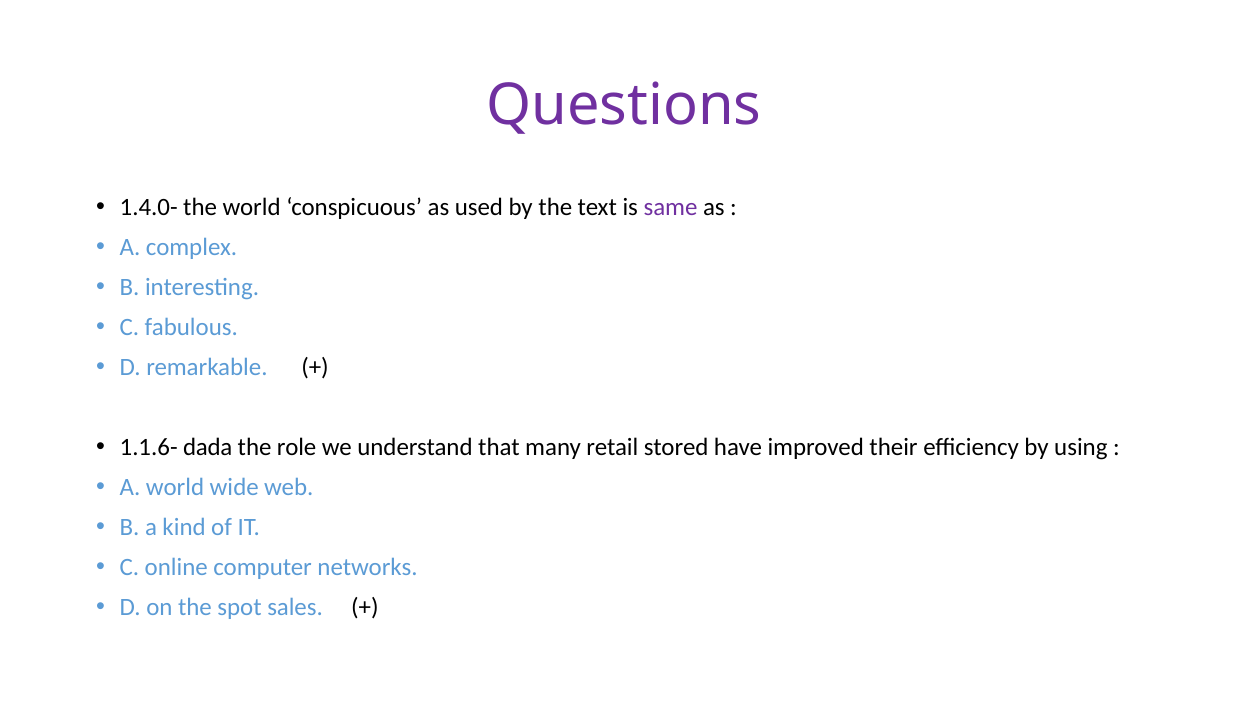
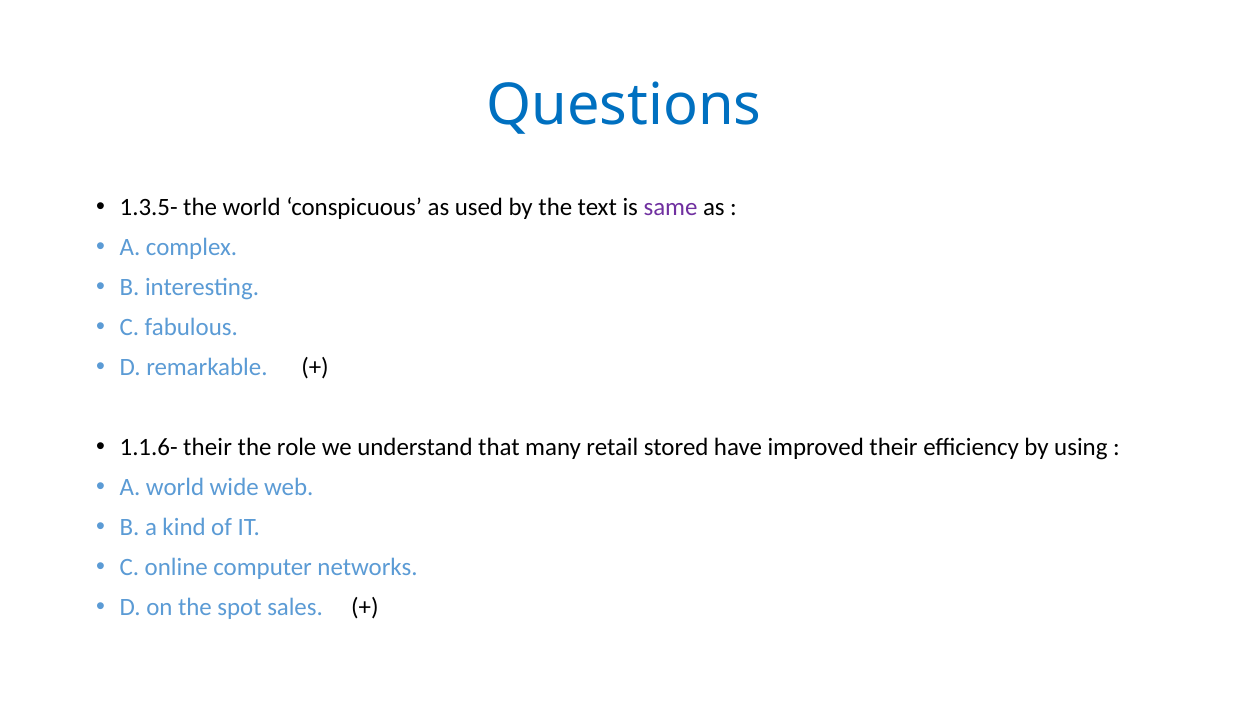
Questions colour: purple -> blue (624, 106)
1.4.0-: 1.4.0- -> 1.3.5- (149, 207)
1.1.6- dada: dada -> their (208, 447)
